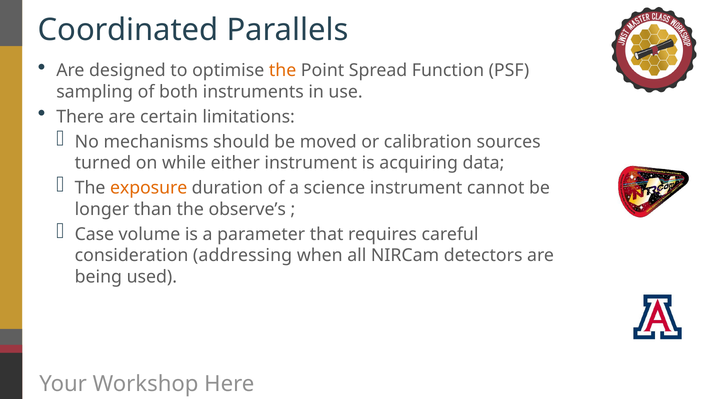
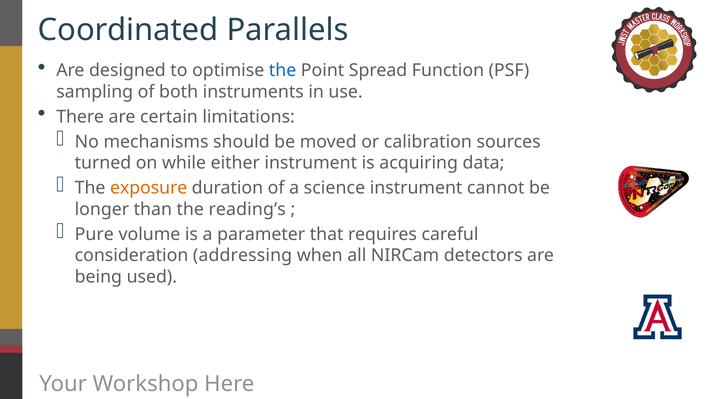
the colour: orange -> blue (283, 70)
observe’s: observe’s -> reading’s (247, 209)
Case: Case -> Pure (94, 234)
